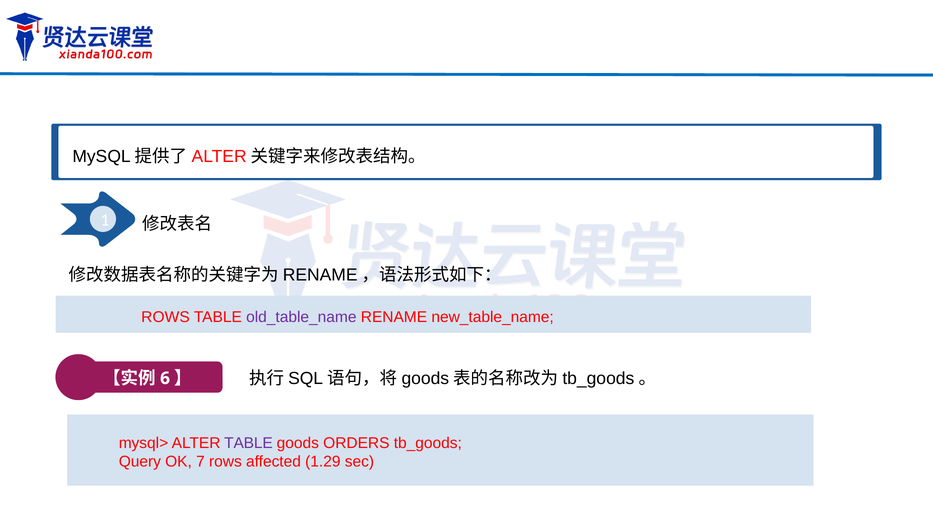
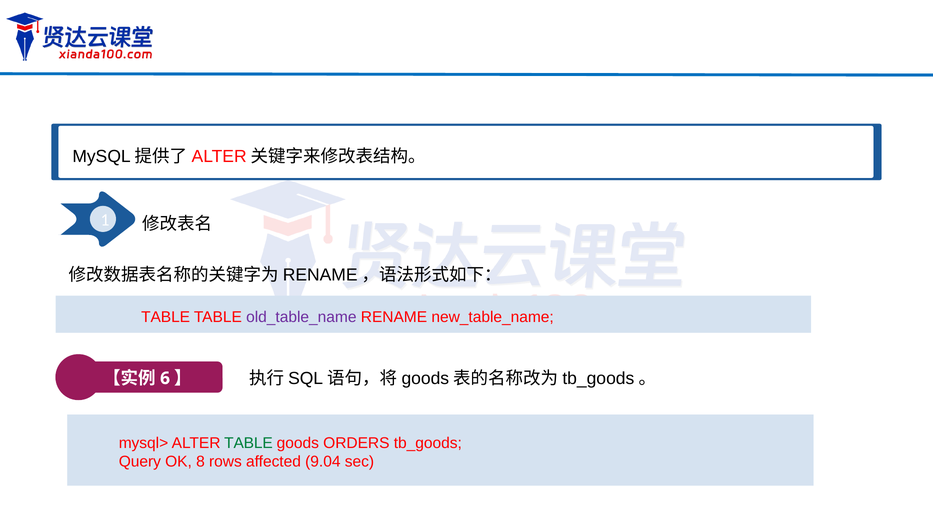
ROWS: ROWS -> TABLE (166, 317)
TABLE colour: purple -> green (248, 443)
7: 7 -> 8 (200, 462)
1.29: 1.29 -> 9.04 (323, 462)
